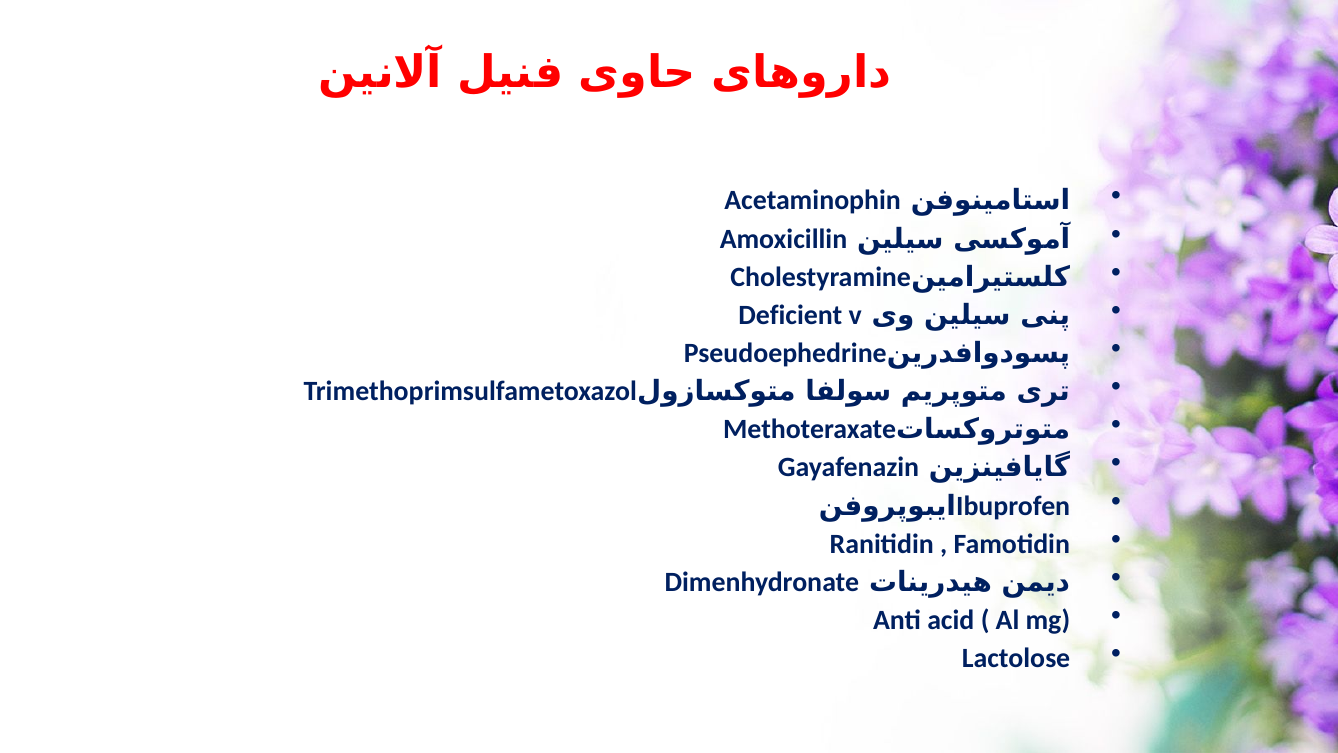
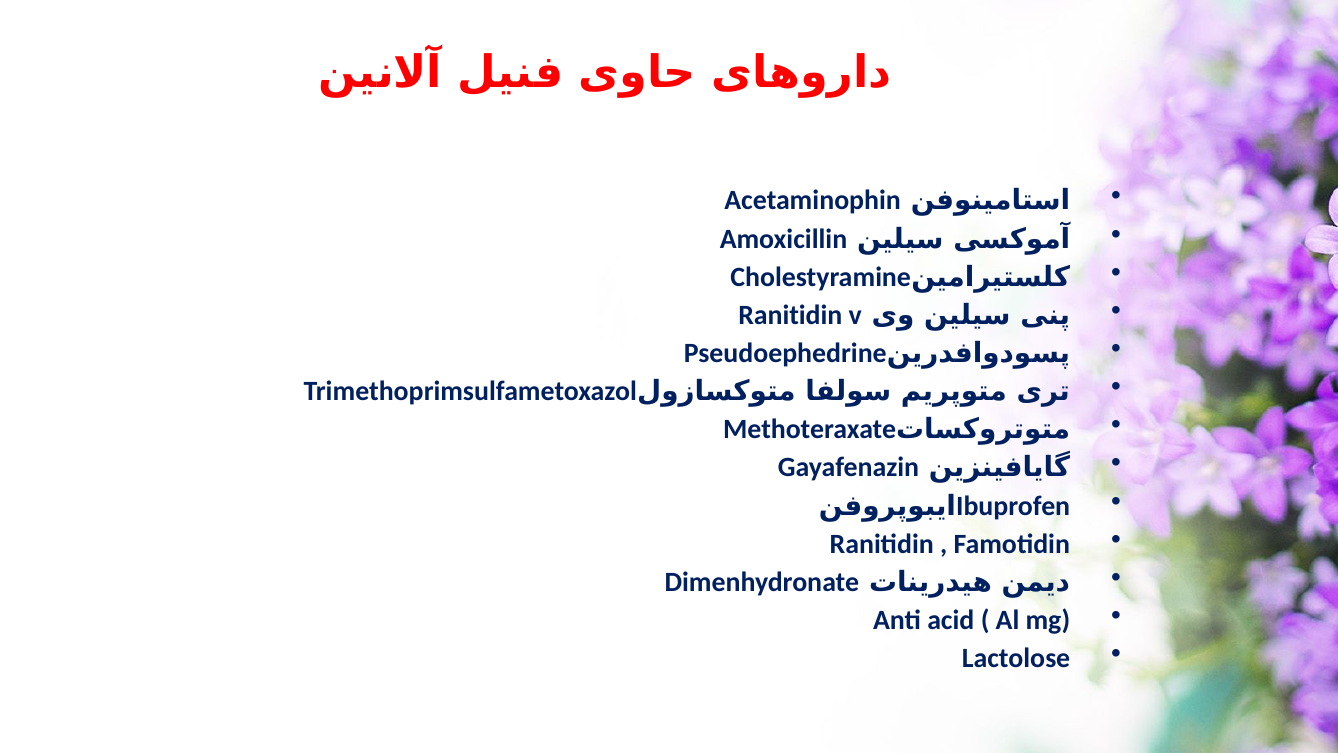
Deficient: Deficient -> Ranitidin (790, 315)
